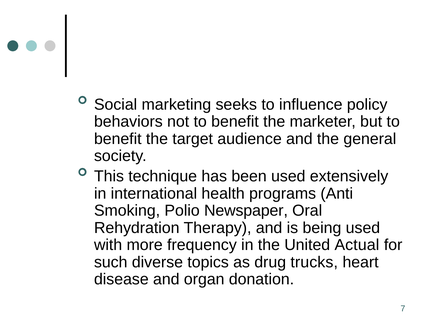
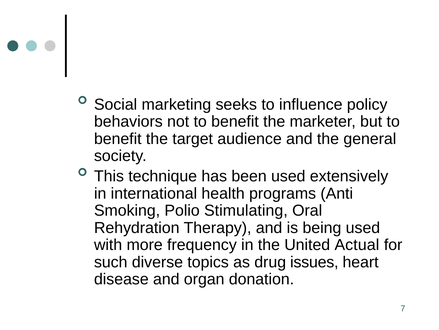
Newspaper: Newspaper -> Stimulating (246, 210)
trucks: trucks -> issues (314, 262)
